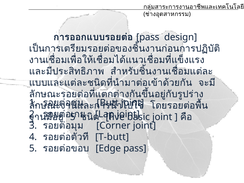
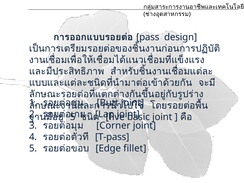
T-butt: T-butt -> T-pass (112, 137)
Edge pass: pass -> fillet (135, 148)
